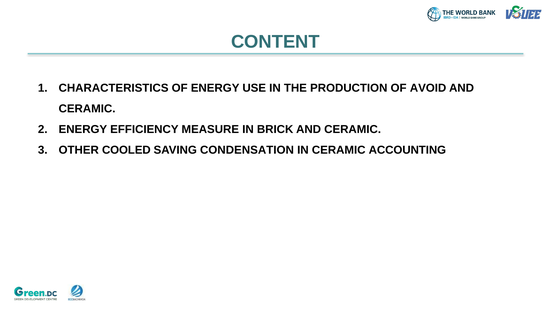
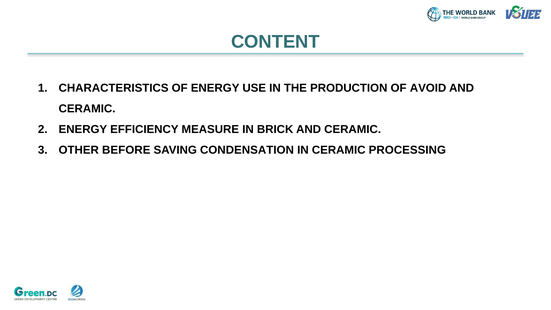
COOLED: COOLED -> BEFORE (126, 150)
ACCOUNTING: ACCOUNTING -> PROCESSING (407, 150)
